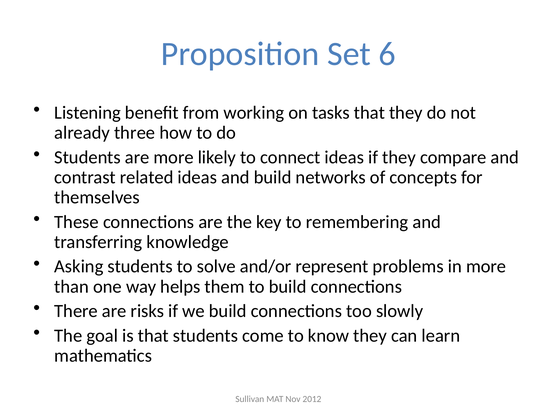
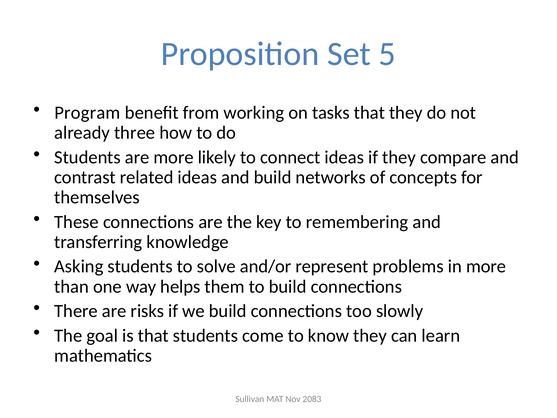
6: 6 -> 5 (387, 54)
Listening: Listening -> Program (87, 113)
2012: 2012 -> 2083 (312, 399)
